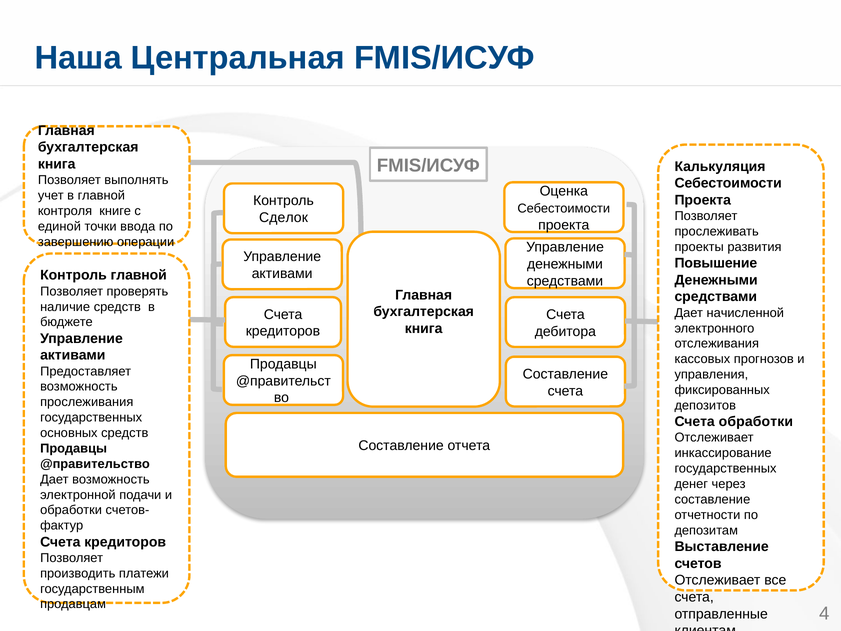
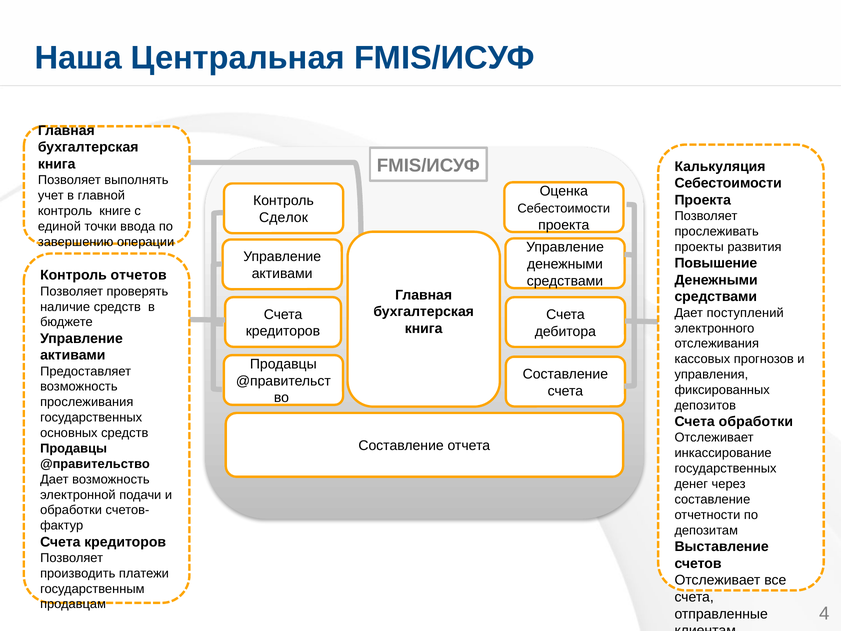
контроля: контроля -> контроль (65, 211)
Контроль главной: главной -> отчетов (139, 275)
начисленной: начисленной -> поступлений (745, 313)
